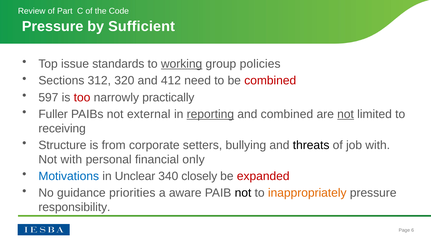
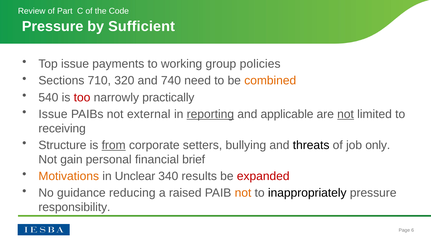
standards: standards -> payments (118, 64)
working underline: present -> none (182, 64)
312: 312 -> 710 (99, 81)
412: 412 -> 740 (171, 81)
combined colour: red -> orange (270, 81)
597: 597 -> 540 (48, 98)
Fuller: Fuller -> Issue (53, 114)
and combined: combined -> applicable (287, 114)
from underline: none -> present (114, 145)
job with: with -> only (378, 145)
Not with: with -> gain (71, 160)
only: only -> brief (194, 160)
Motivations colour: blue -> orange (69, 177)
closely: closely -> results (199, 177)
priorities: priorities -> reducing (132, 193)
aware: aware -> raised (185, 193)
not colour: black -> orange (243, 193)
inappropriately colour: orange -> black (307, 193)
